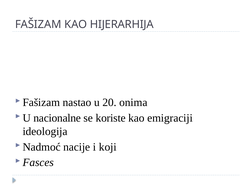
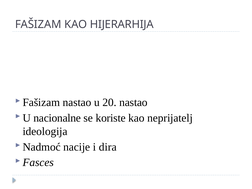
20 onima: onima -> nastao (133, 102)
emigraciji: emigraciji -> neprijatelj (170, 118)
koji: koji -> dira (108, 147)
